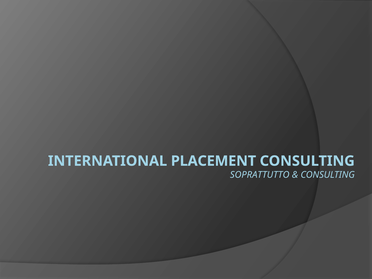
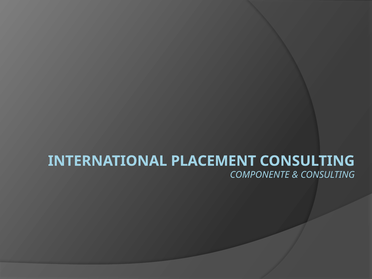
SOPRATTUTTO: SOPRATTUTTO -> COMPONENTE (260, 175)
